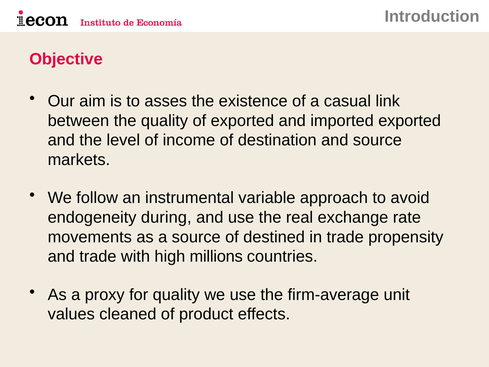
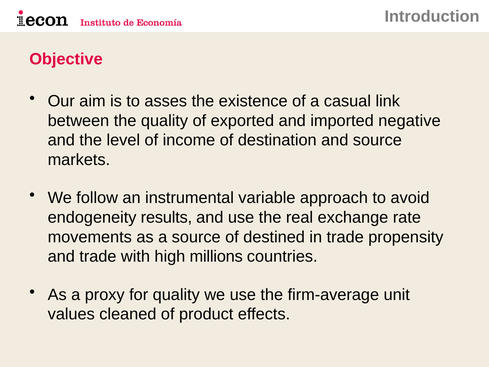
imported exported: exported -> negative (409, 121)
during: during -> results (166, 217)
